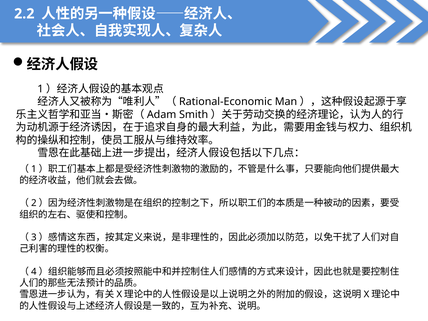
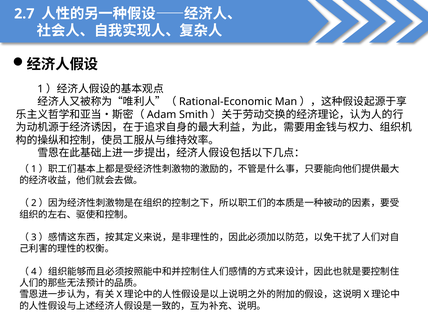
2.2: 2.2 -> 2.7 (24, 14)
